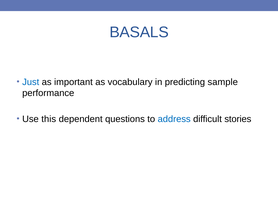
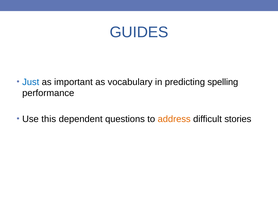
BASALS: BASALS -> GUIDES (139, 32)
sample: sample -> spelling (223, 82)
address colour: blue -> orange (174, 119)
